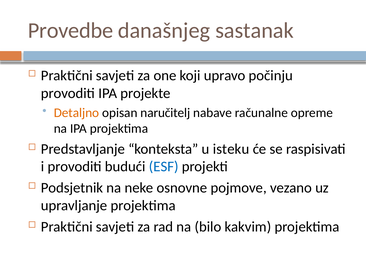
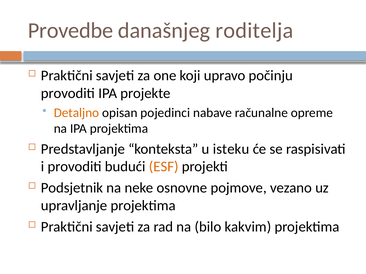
sastanak: sastanak -> roditelja (254, 31)
naručitelj: naručitelj -> pojedinci (165, 113)
ESF colour: blue -> orange (164, 167)
